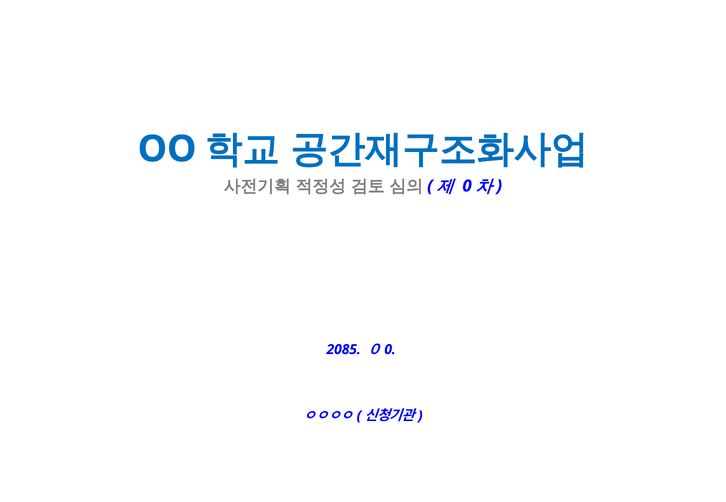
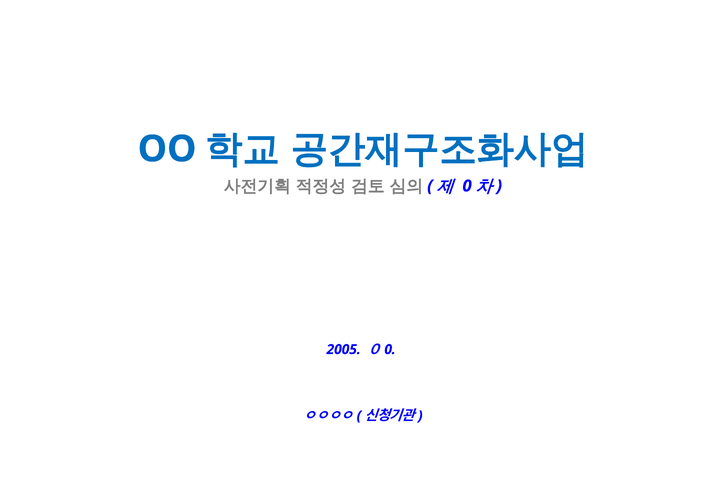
2085: 2085 -> 2005 (344, 350)
